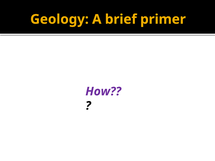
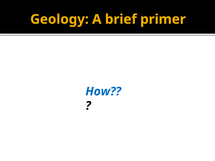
How colour: purple -> blue (103, 92)
